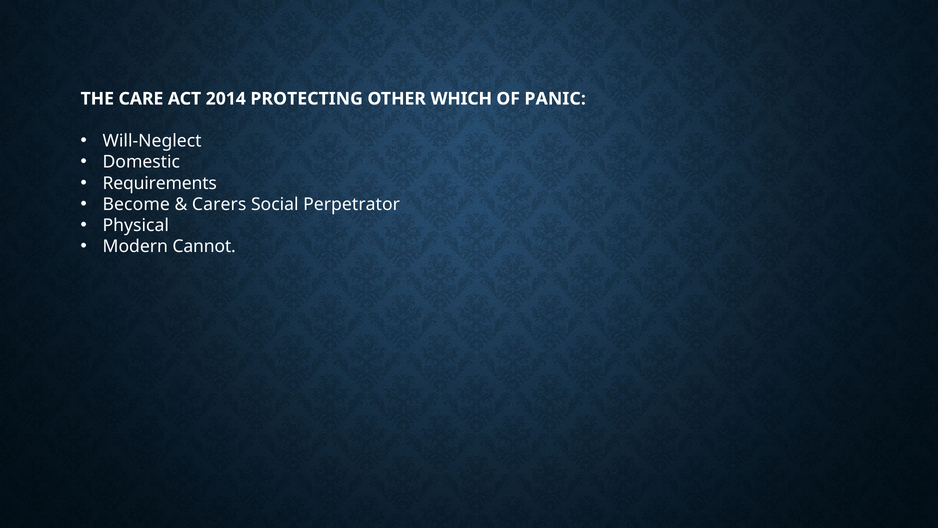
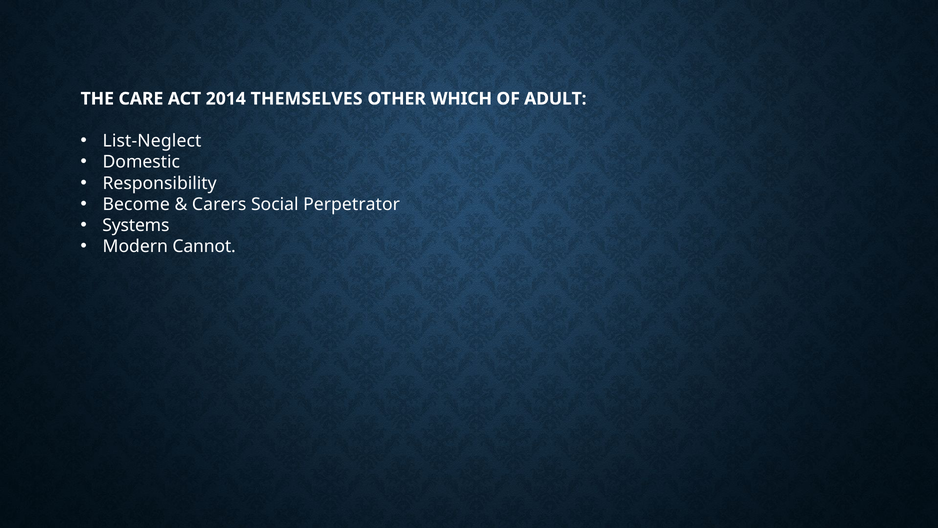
PROTECTING: PROTECTING -> THEMSELVES (307, 99)
PANIC: PANIC -> ADULT (555, 99)
Will-Neglect: Will-Neglect -> List-Neglect (152, 141)
Requirements: Requirements -> Responsibility (160, 183)
Physical: Physical -> Systems (136, 225)
